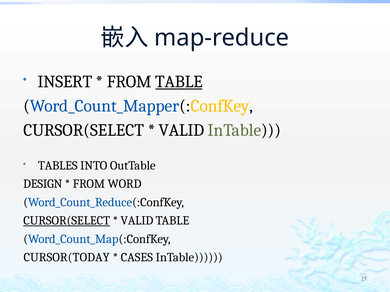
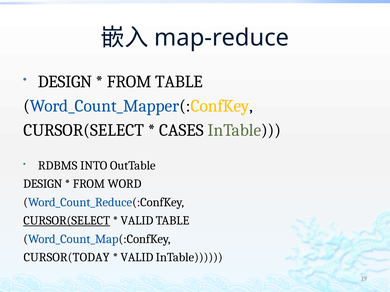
INSERT: INSERT -> DESIGN (65, 82)
TABLE underline: present -> none (179, 82)
VALID: VALID -> CASES (181, 130)
TABLES: TABLES -> RDBMS (58, 166)
CASES: CASES -> VALID (137, 258)
